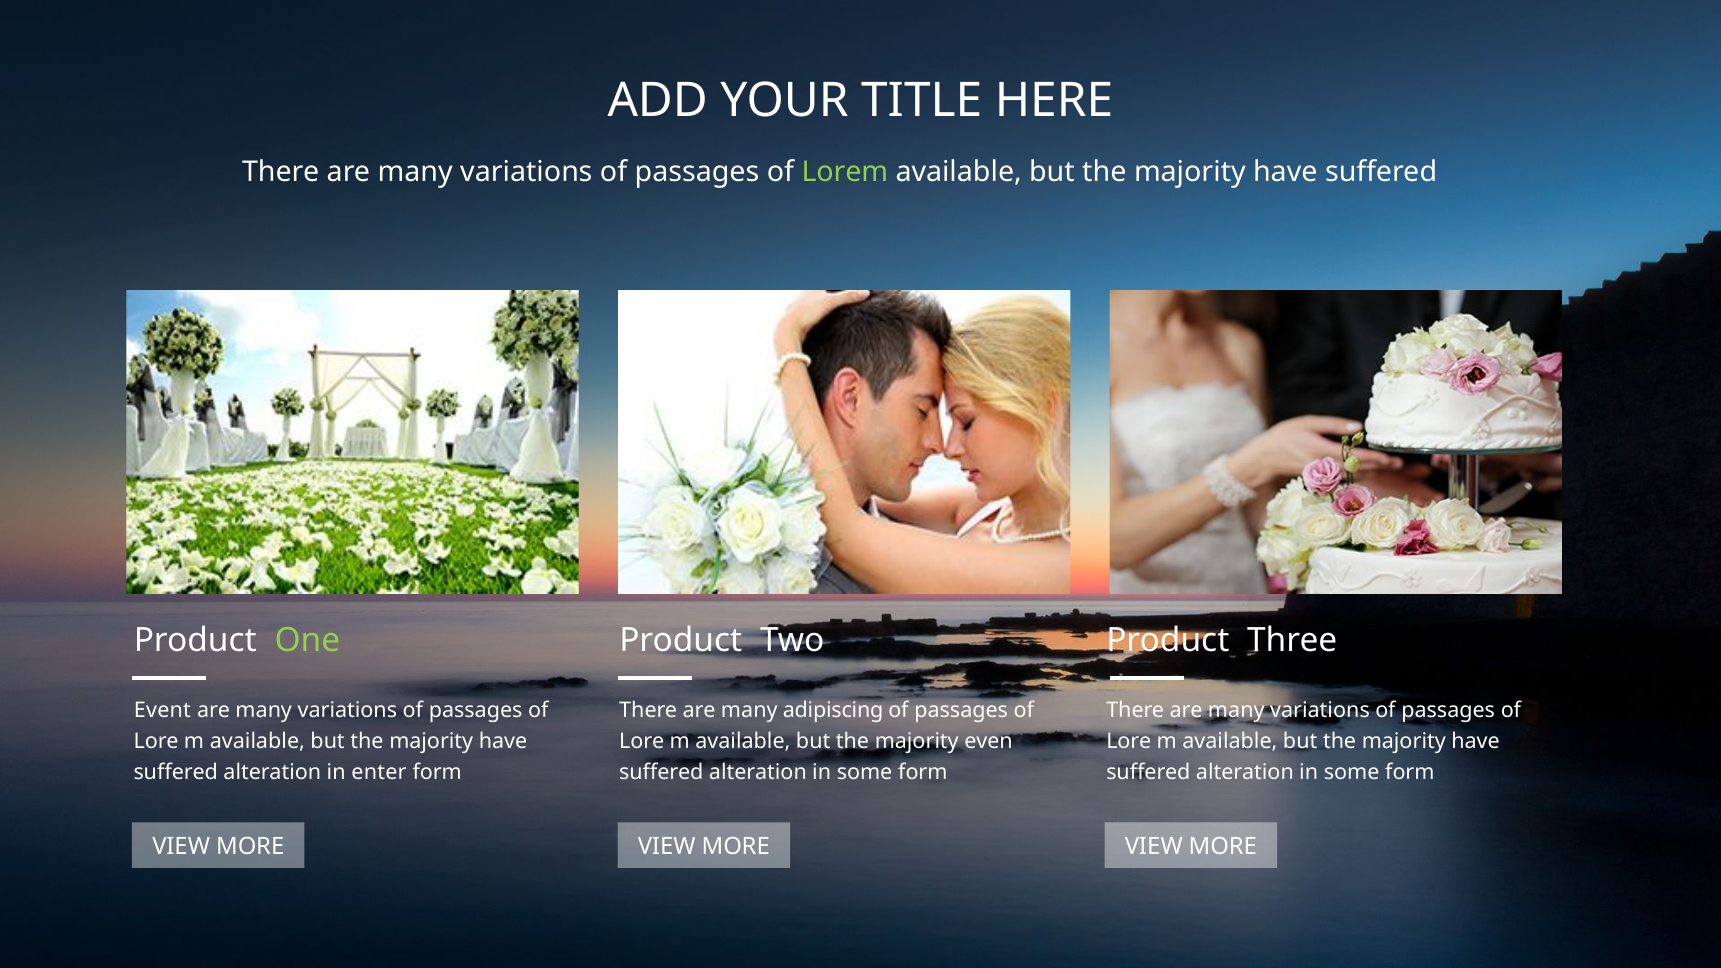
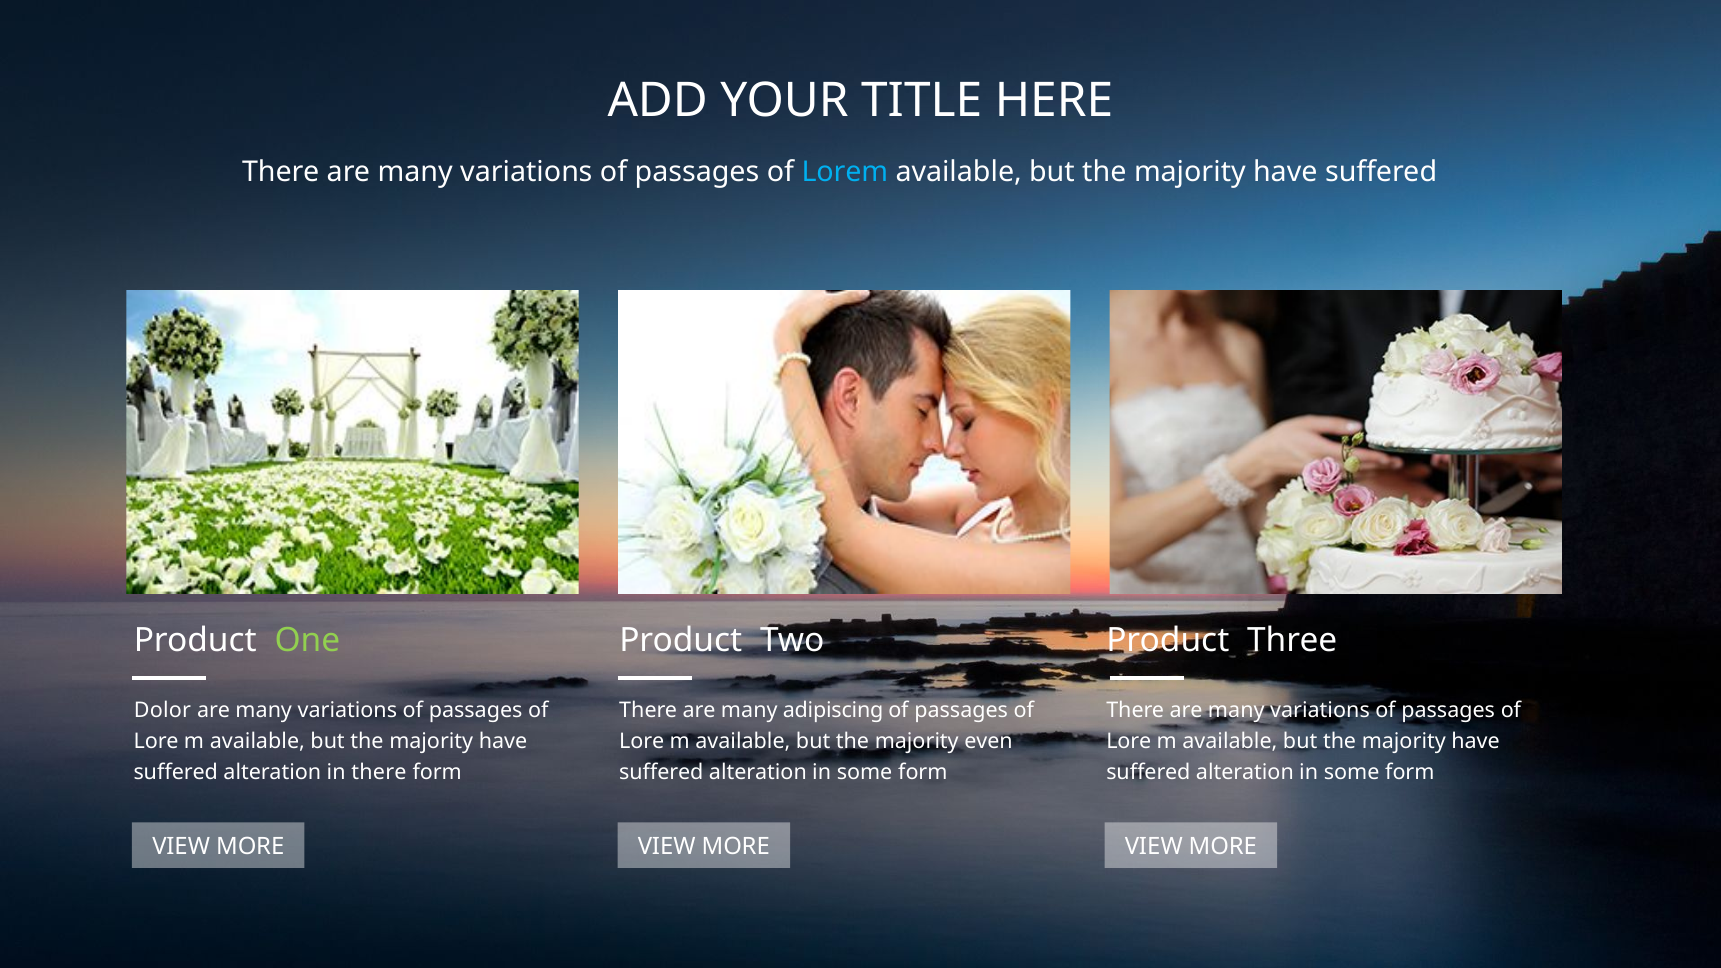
Lorem colour: light green -> light blue (845, 172)
Event: Event -> Dolor (162, 710)
in enter: enter -> there (379, 772)
